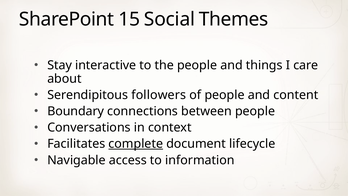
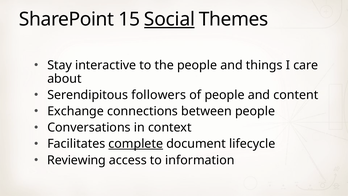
Social underline: none -> present (169, 19)
Boundary: Boundary -> Exchange (76, 111)
Navigable: Navigable -> Reviewing (77, 160)
